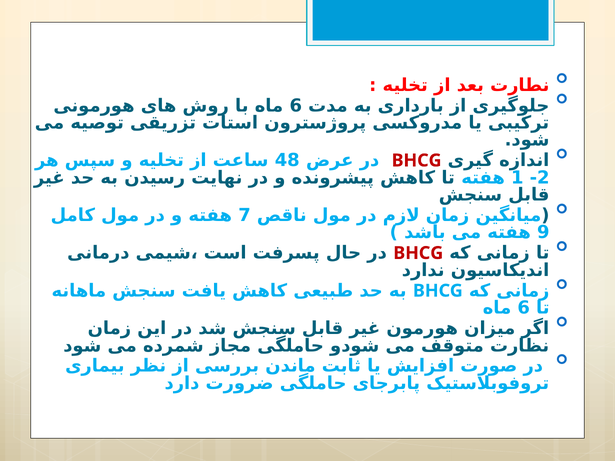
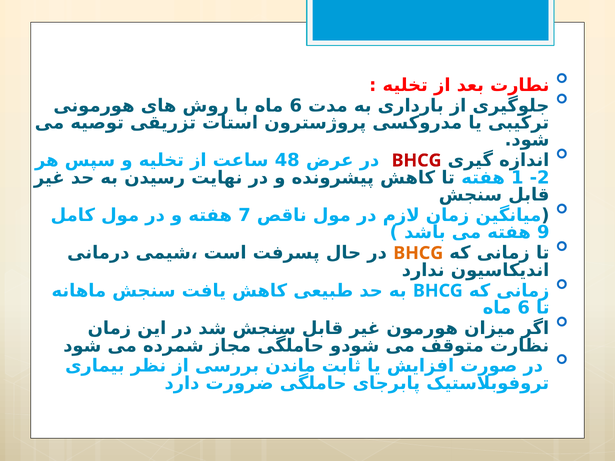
BHCG colour: red -> orange (418, 253)
